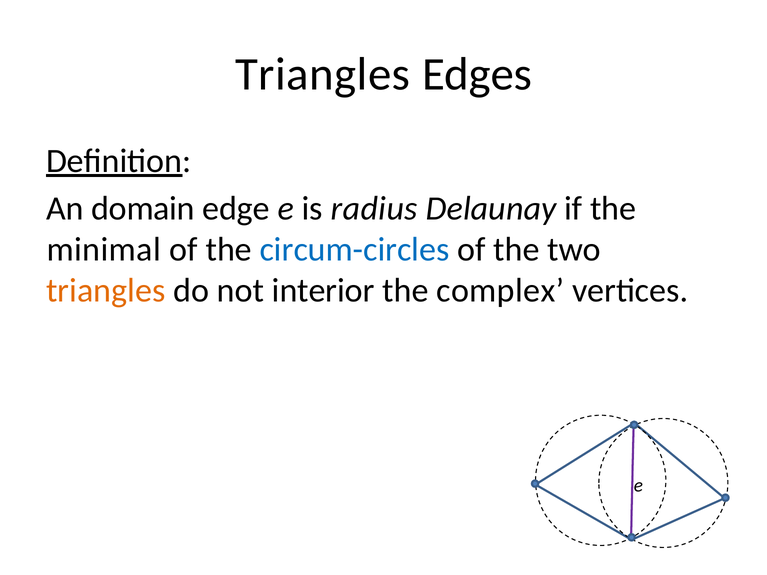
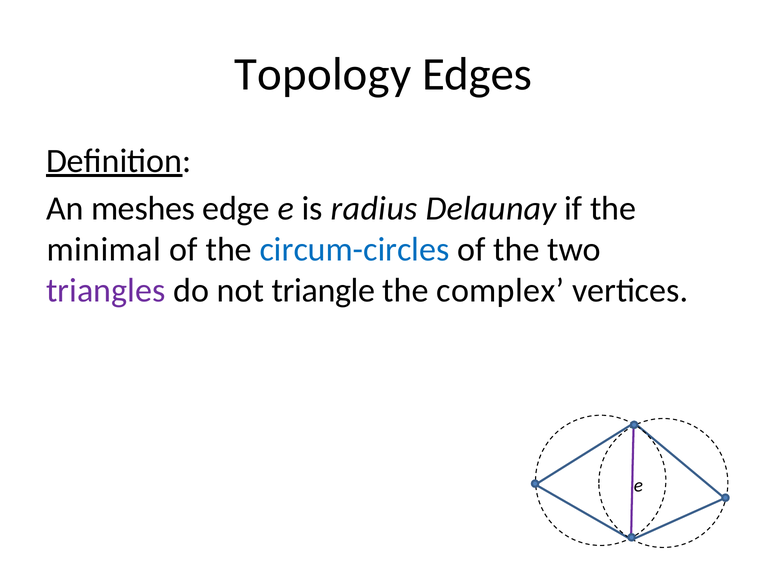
Triangles: Triangles -> Topology (323, 74)
domain: domain -> meshes (143, 209)
triangles colour: orange -> purple (106, 291)
interior: interior -> triangle (323, 291)
